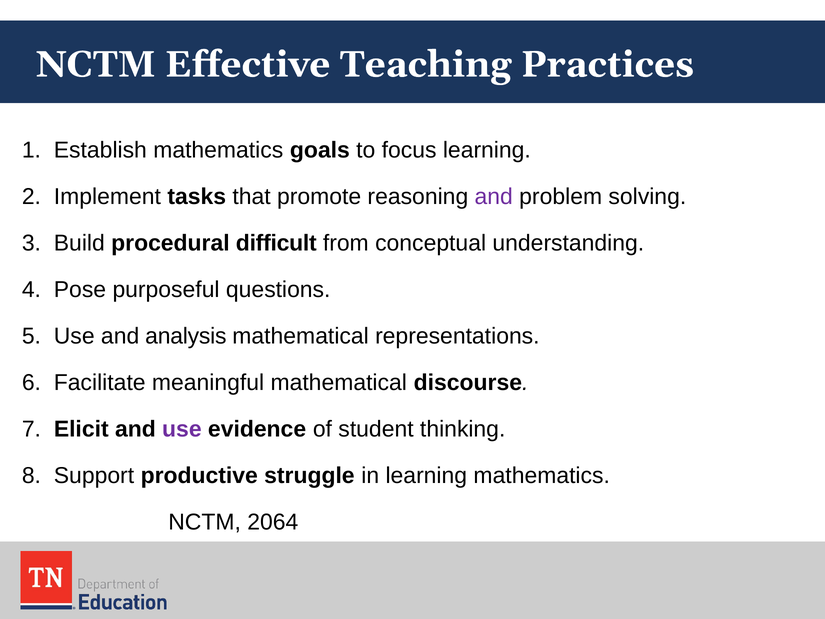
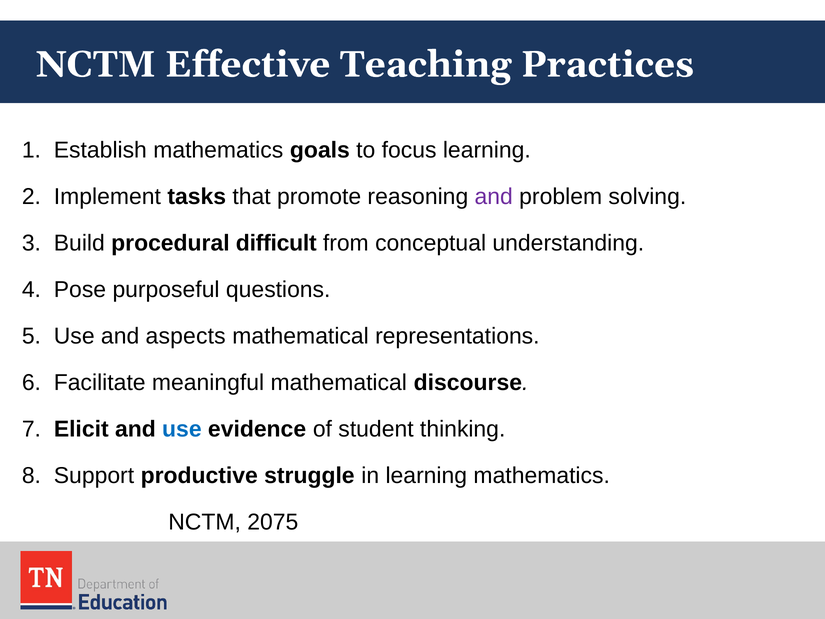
analysis: analysis -> aspects (186, 336)
use colour: purple -> blue (182, 429)
2064: 2064 -> 2075 (273, 522)
